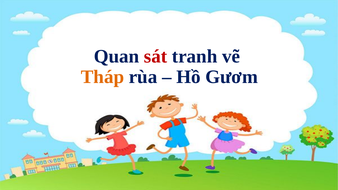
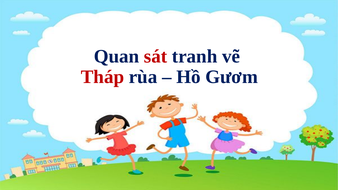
Tháp colour: orange -> red (102, 77)
